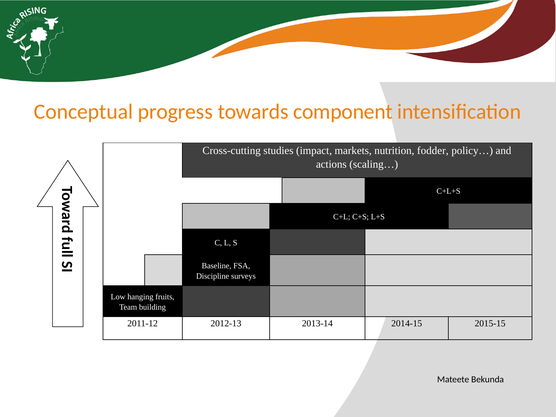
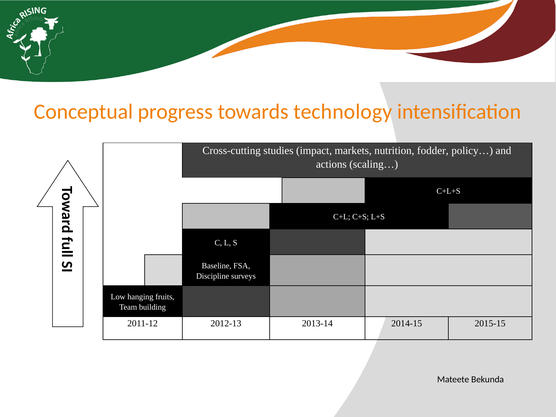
component: component -> technology (343, 112)
